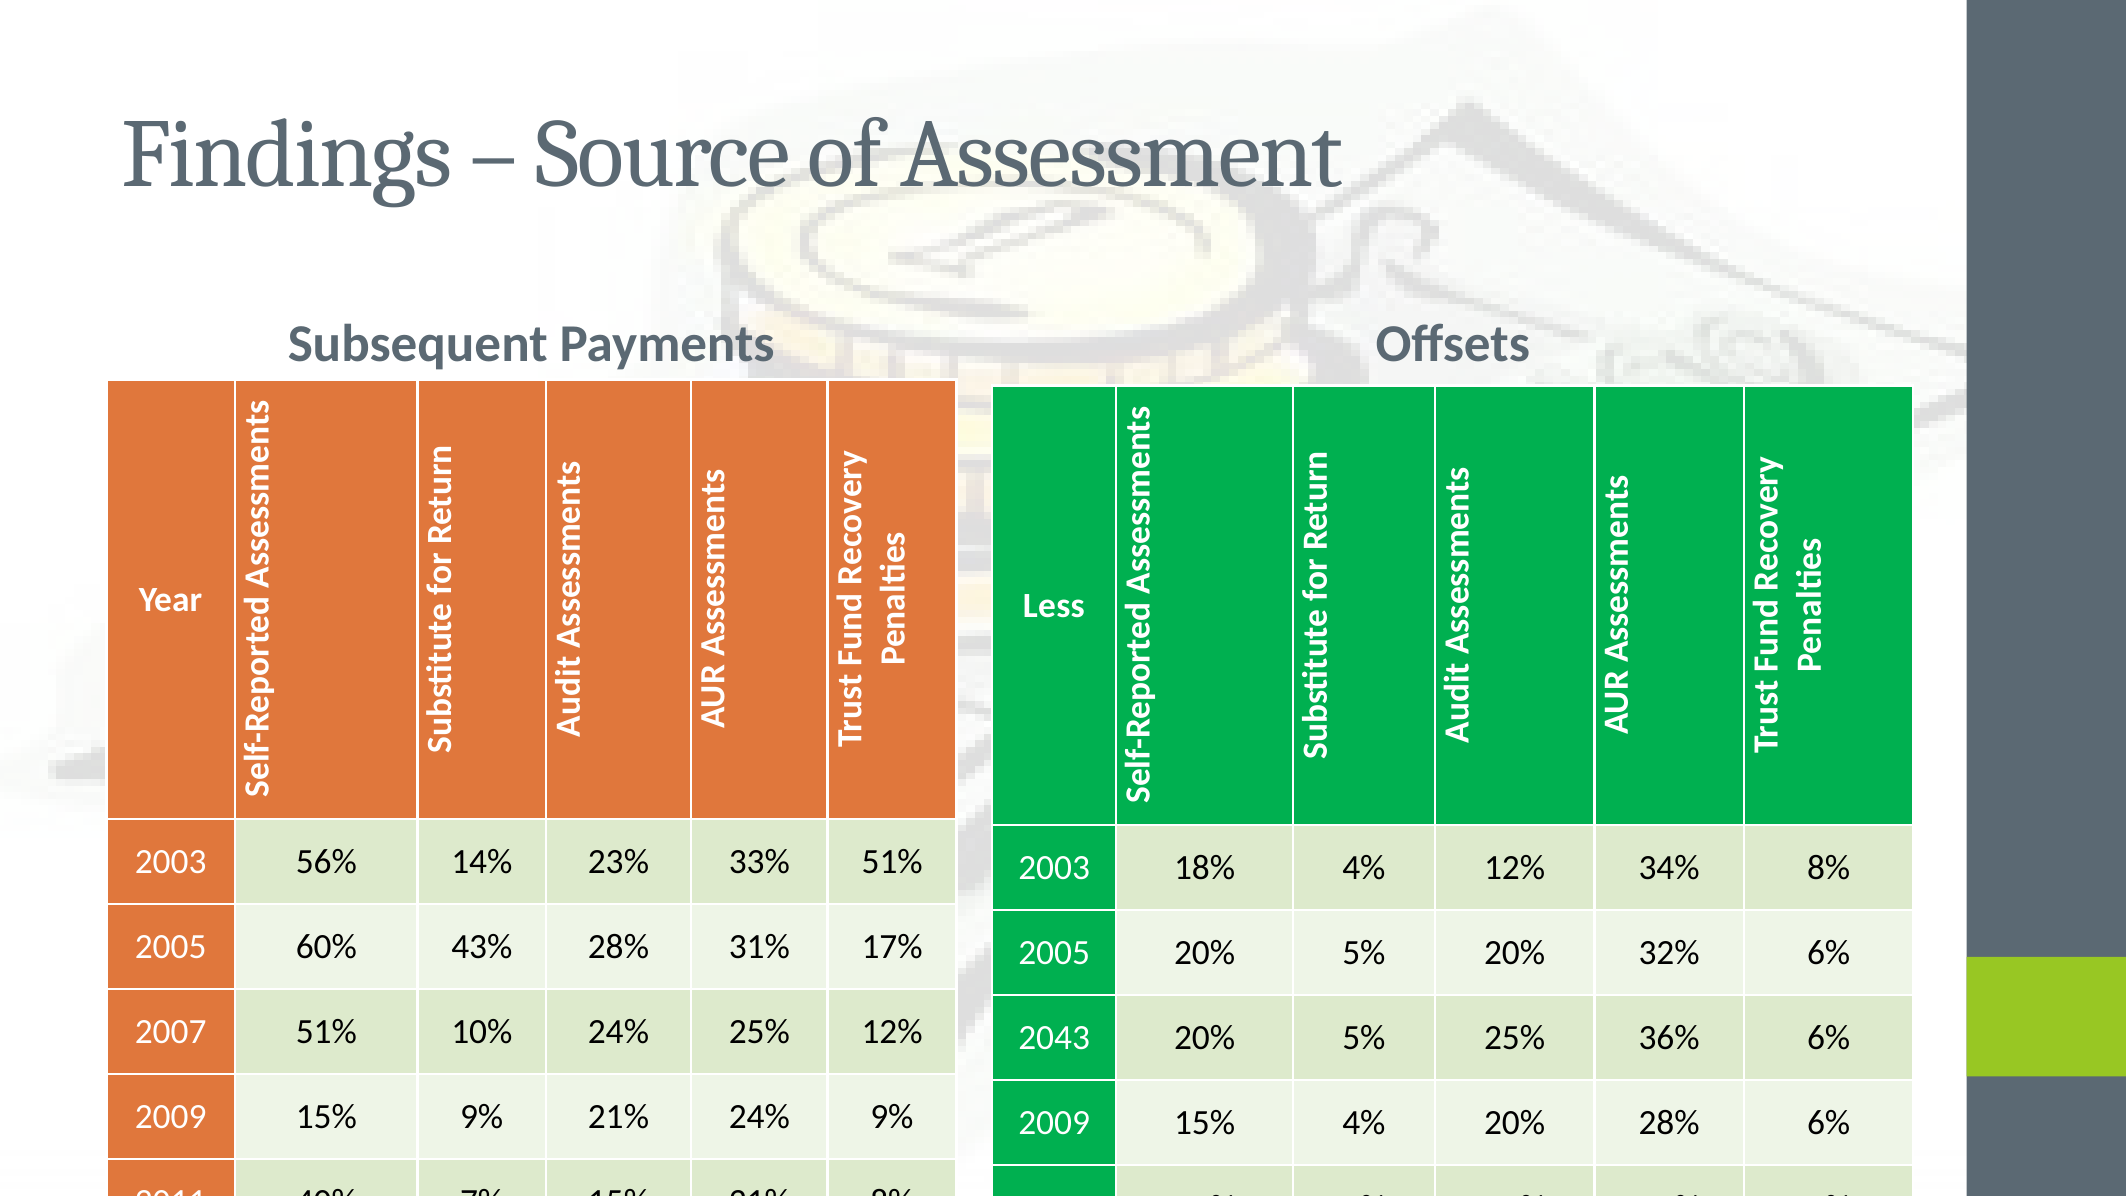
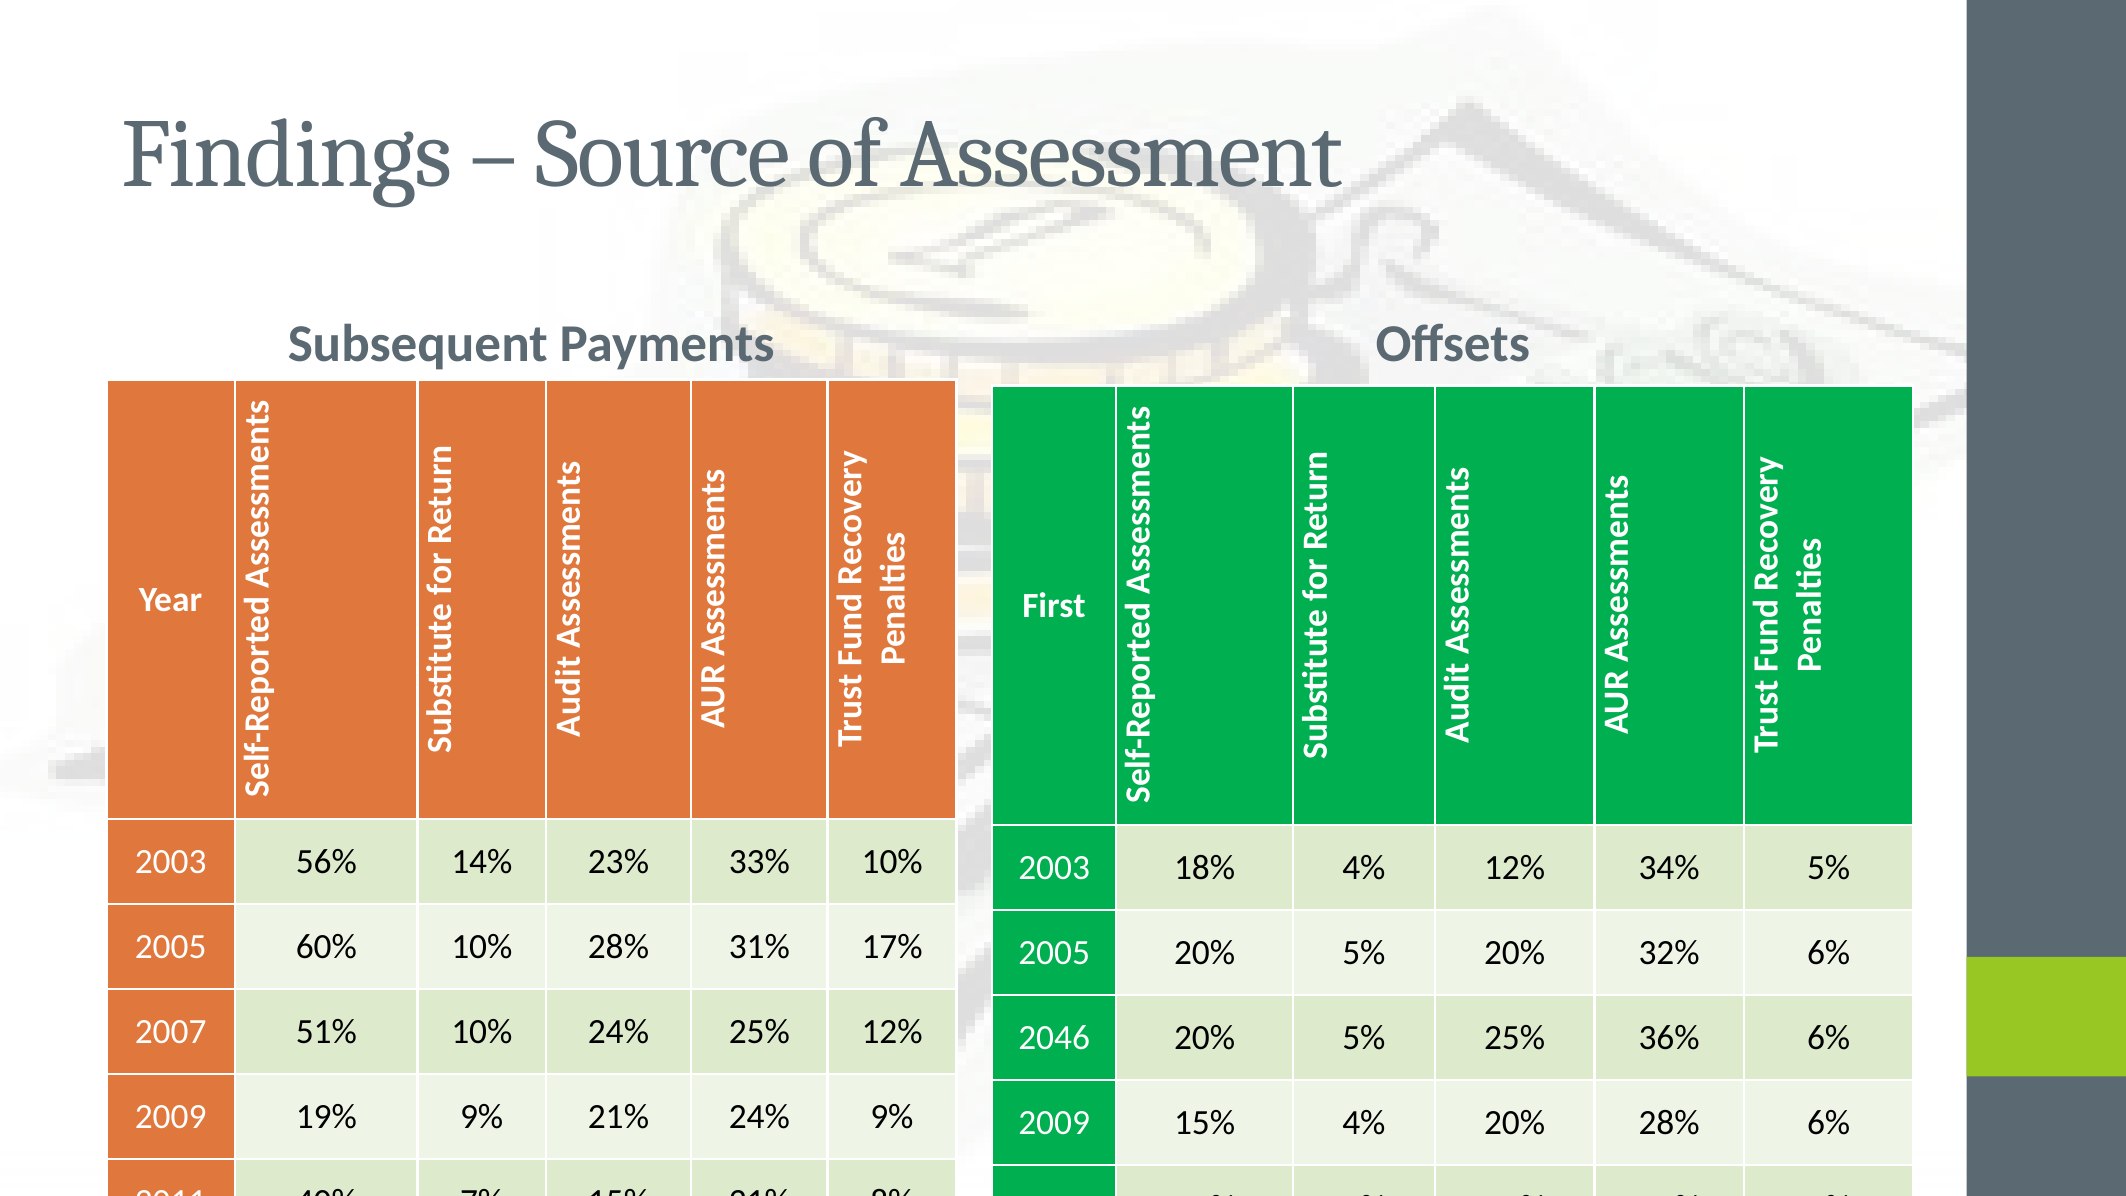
Less: Less -> First (1054, 605)
33% 51%: 51% -> 10% (892, 862)
34% 8%: 8% -> 5% (1829, 868)
60% 43%: 43% -> 10% (482, 947)
2043: 2043 -> 2046 (1054, 1038)
15%: 15% -> 19% (326, 1117)
